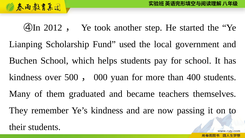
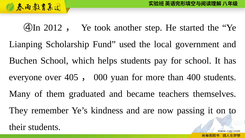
kindness: kindness -> everyone (25, 77)
500: 500 -> 405 (71, 77)
